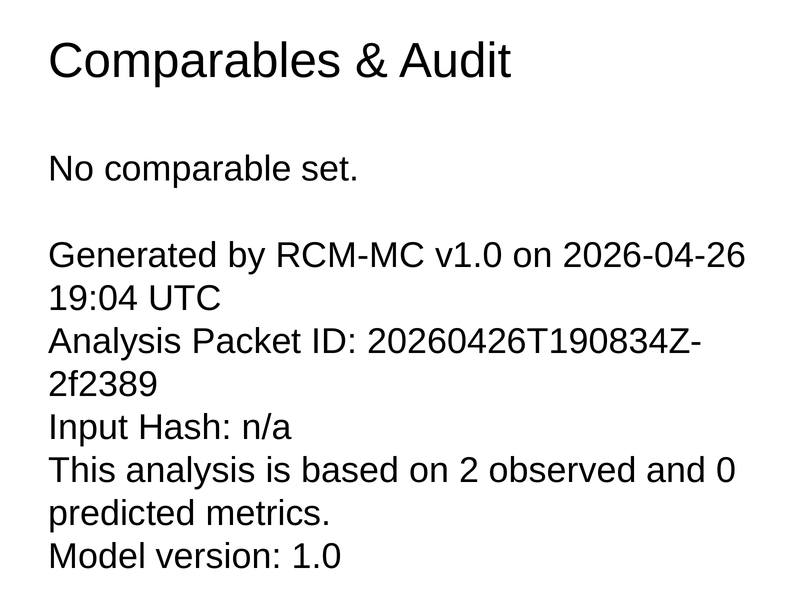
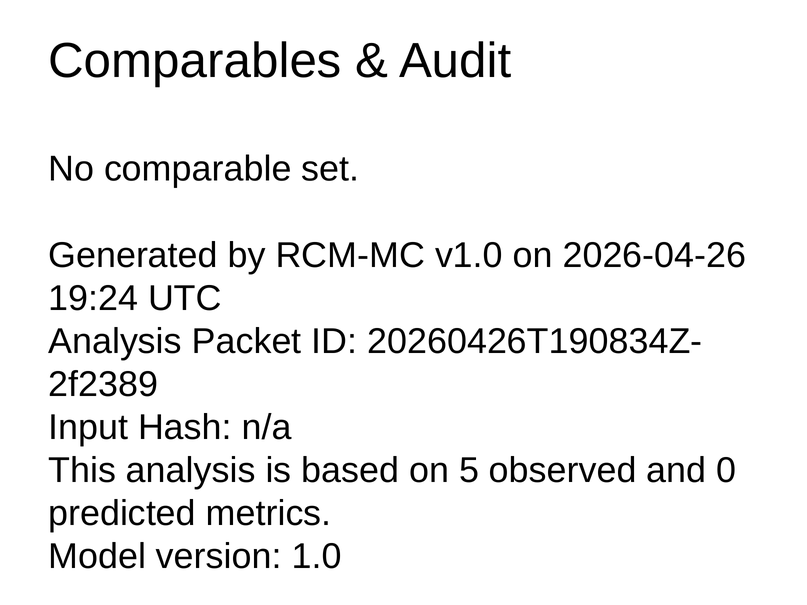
19:04: 19:04 -> 19:24 (93, 298)
2: 2 -> 5 (469, 471)
